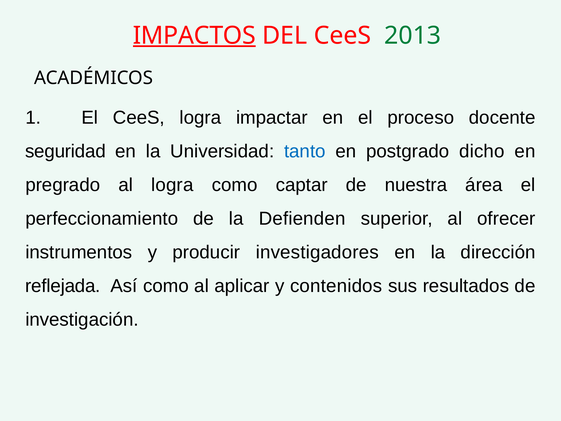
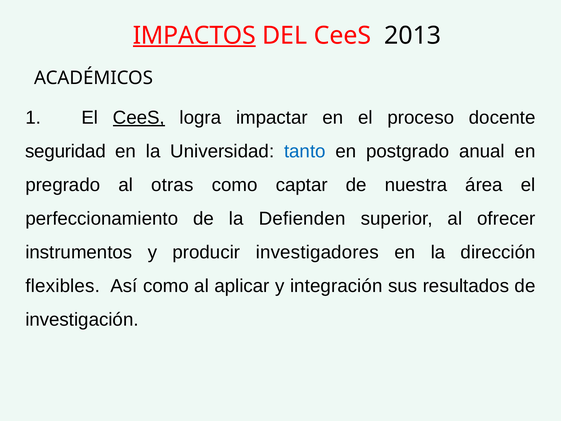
2013 colour: green -> black (413, 35)
CeeS underline: none -> present (139, 118)
dicho: dicho -> anual (482, 151)
al logra: logra -> otras (172, 185)
reflejada: reflejada -> flexibles (63, 286)
contenidos: contenidos -> integración (336, 286)
